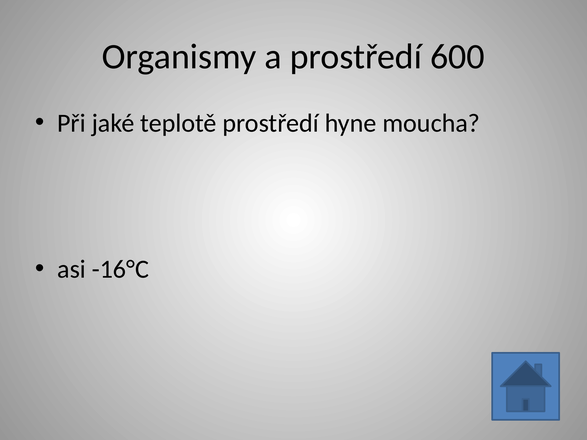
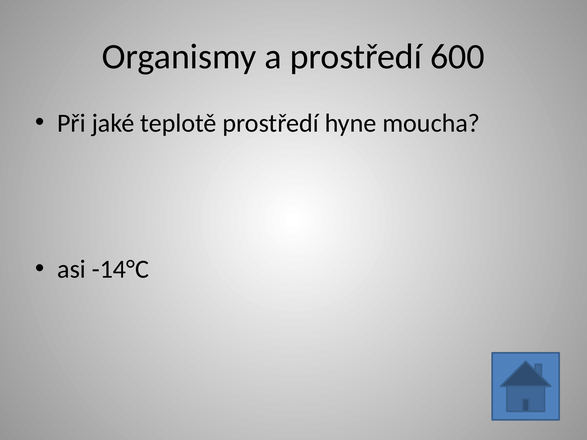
-16°C: -16°C -> -14°C (120, 269)
